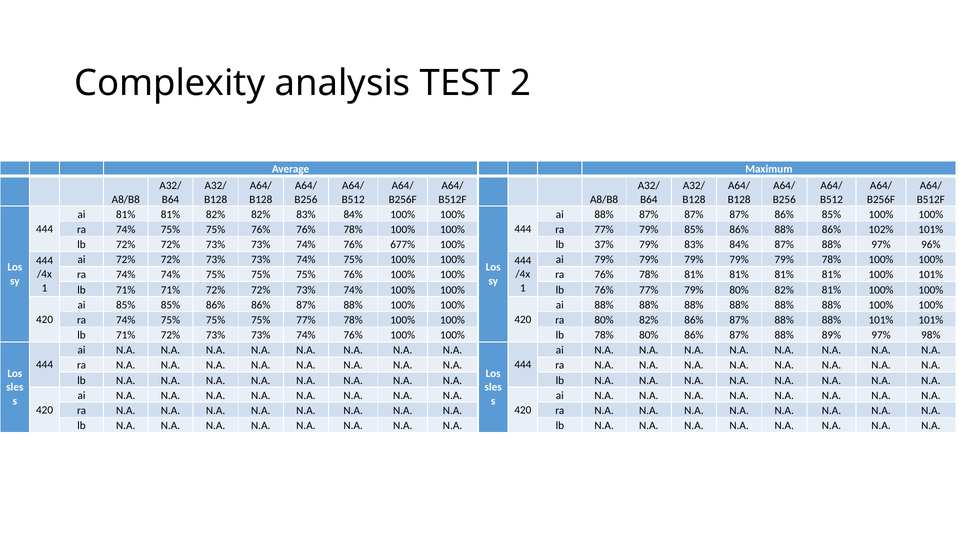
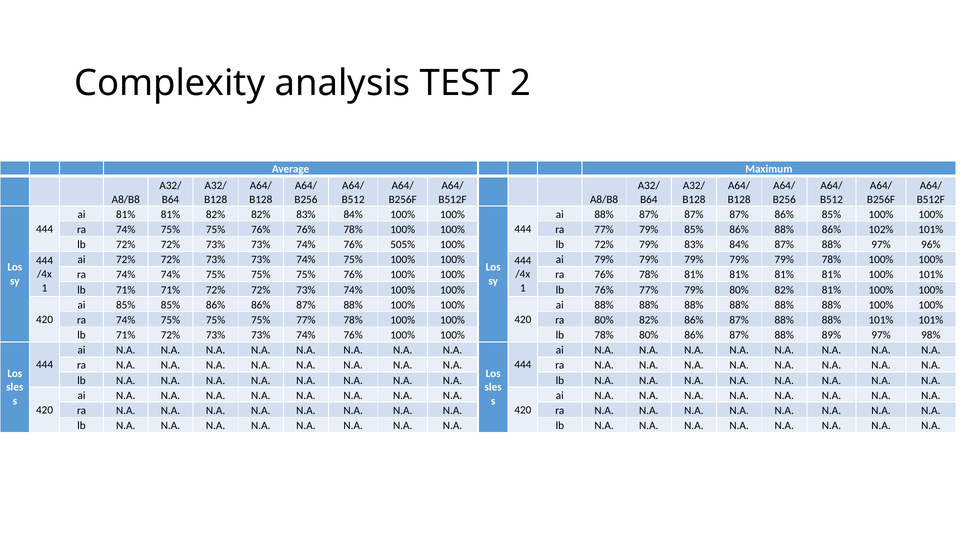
677%: 677% -> 505% (403, 245)
37%: 37% -> 72% (604, 245)
